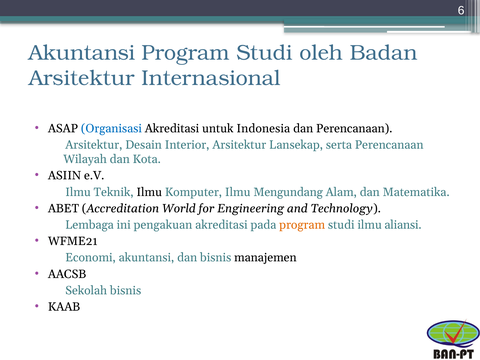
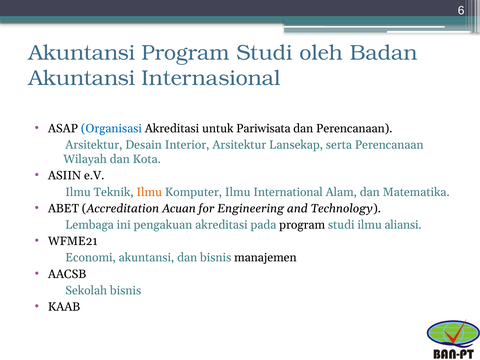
Arsitektur: Arsitektur -> Akuntansi (82, 78)
Indonesia: Indonesia -> Pariwisata (263, 128)
Ilmu colour: black -> orange (149, 192)
Mengundang: Mengundang -> International (288, 192)
World: World -> Acuan (179, 208)
program colour: orange -> black (302, 225)
